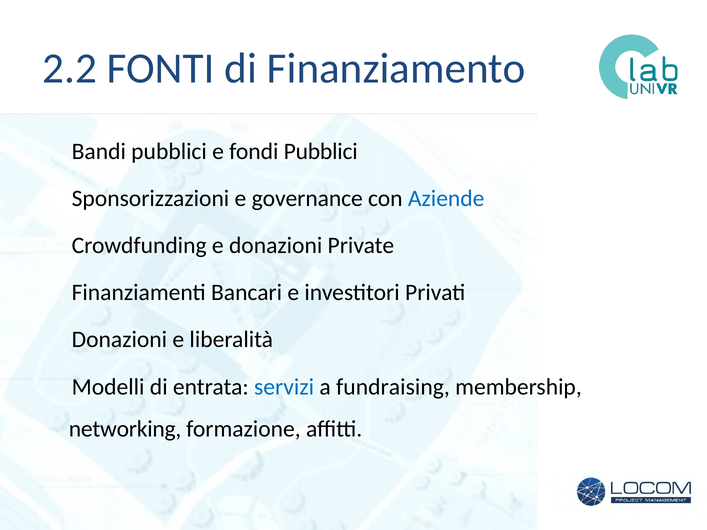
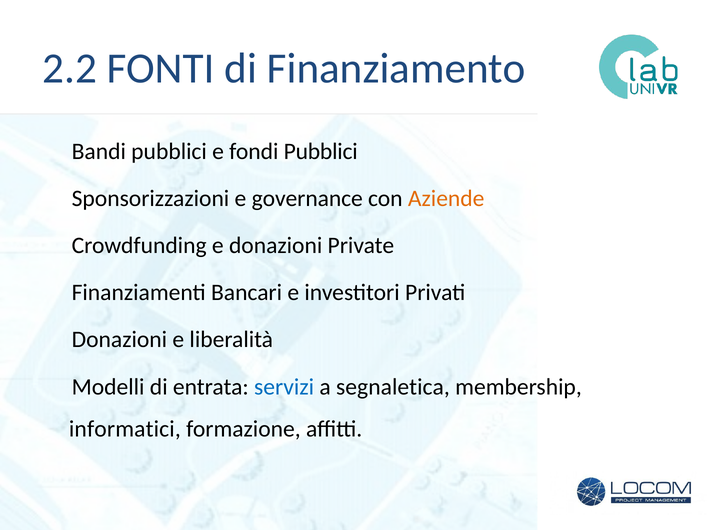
Aziende colour: blue -> orange (446, 198)
fundraising: fundraising -> segnaletica (393, 387)
networking: networking -> informatici (125, 429)
